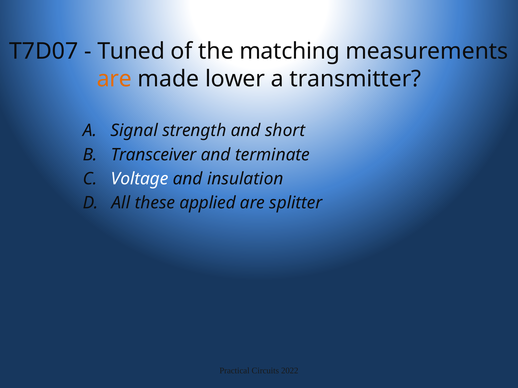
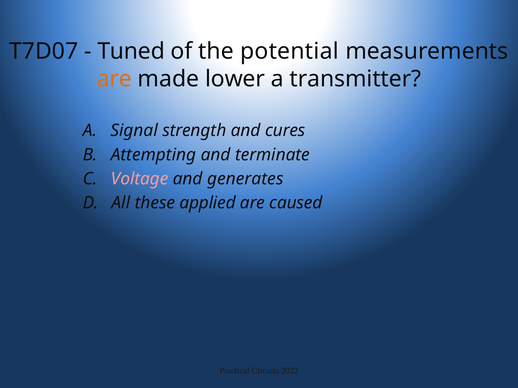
matching: matching -> potential (289, 51)
short: short -> cures (285, 131)
Transceiver: Transceiver -> Attempting (154, 155)
Voltage colour: white -> pink (140, 179)
insulation: insulation -> generates (245, 179)
splitter: splitter -> caused (296, 203)
